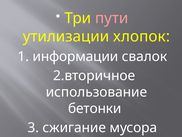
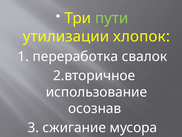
пути colour: pink -> light green (112, 18)
информации: информации -> переработка (75, 56)
бетонки: бетонки -> осознав (95, 108)
